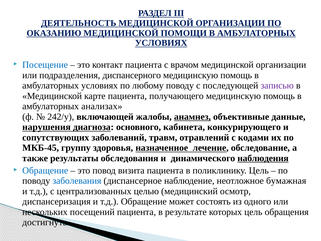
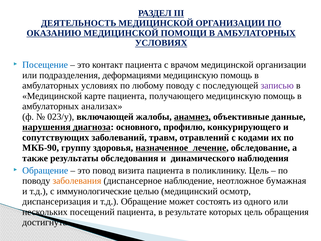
диспансерного: диспансерного -> деформациями (132, 75)
242/у: 242/у -> 023/у (61, 117)
кабинета: кабинета -> профилю (184, 127)
МКБ-45: МКБ-45 -> МКБ-90 (41, 148)
наблюдения underline: present -> none (263, 158)
заболевания colour: blue -> orange (77, 181)
централизованных: централизованных -> иммунологические (94, 191)
